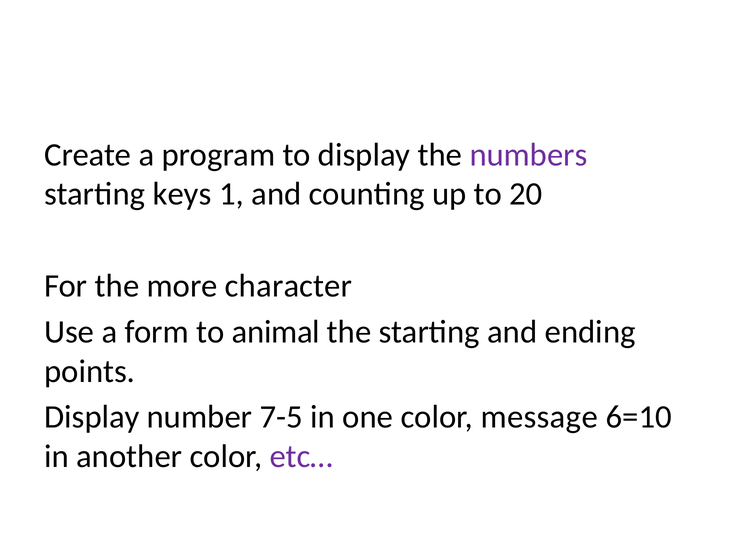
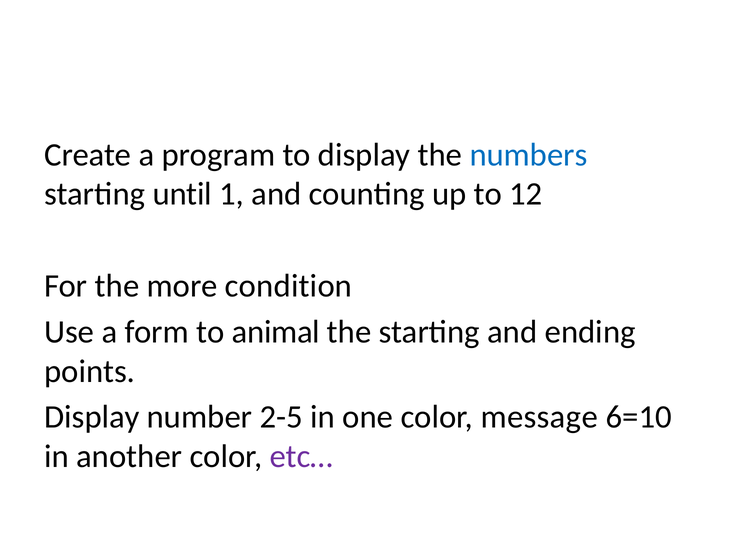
numbers colour: purple -> blue (528, 155)
keys: keys -> until (182, 194)
20: 20 -> 12 (526, 194)
character: character -> condition (289, 286)
7-5: 7-5 -> 2-5 (281, 417)
